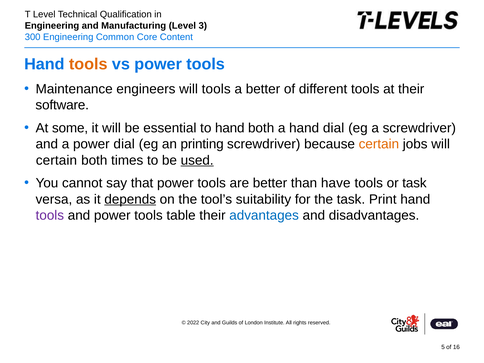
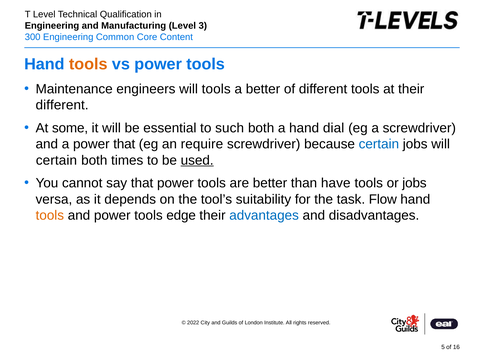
software: software -> different (62, 105)
to hand: hand -> such (230, 128)
power dial: dial -> that (124, 144)
printing: printing -> require (202, 144)
certain colour: orange -> blue (379, 144)
or task: task -> jobs (414, 183)
depends underline: present -> none (130, 199)
Print: Print -> Flow (383, 199)
tools colour: purple -> orange (50, 215)
table: table -> edge (181, 215)
